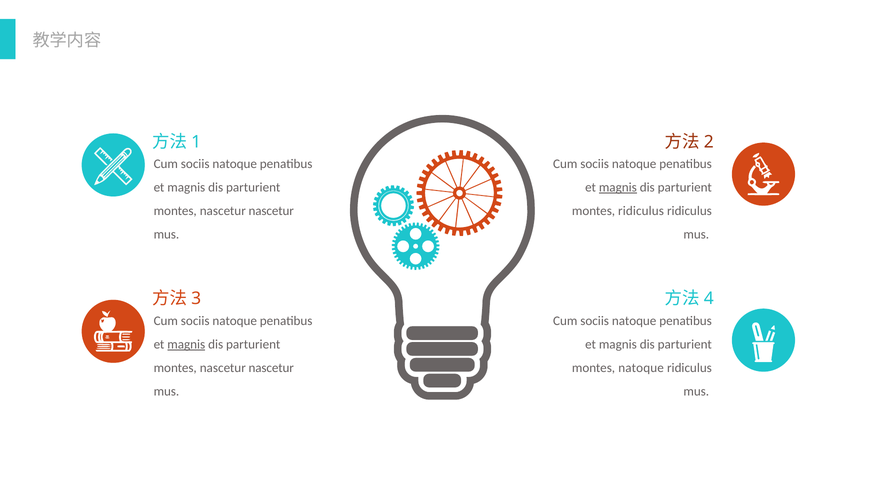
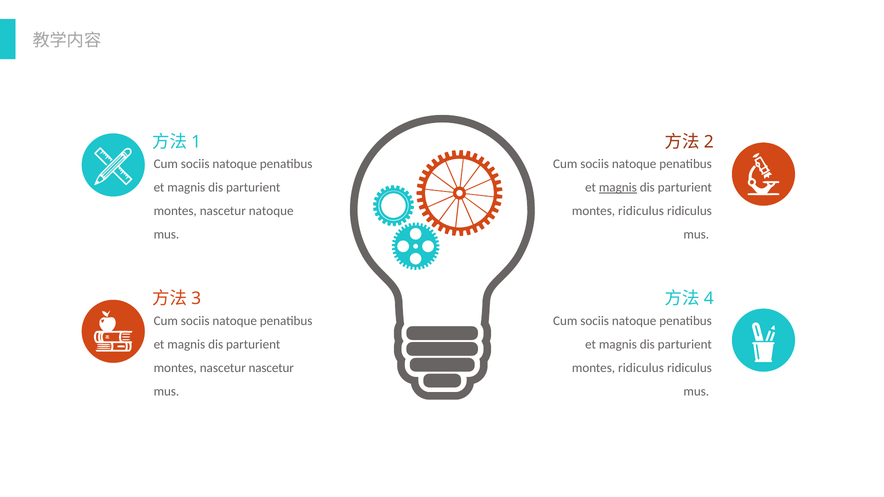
nascetur: nascetur -> natoque (271, 211)
magnis underline: present -> none (186, 344)
natoque: natoque -> ridiculus (641, 368)
